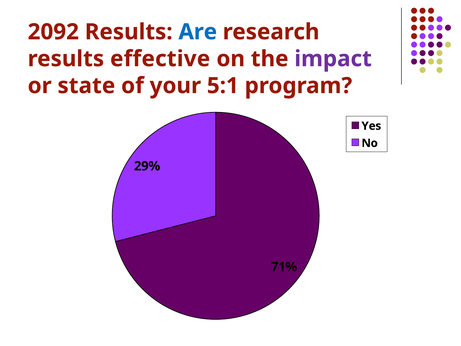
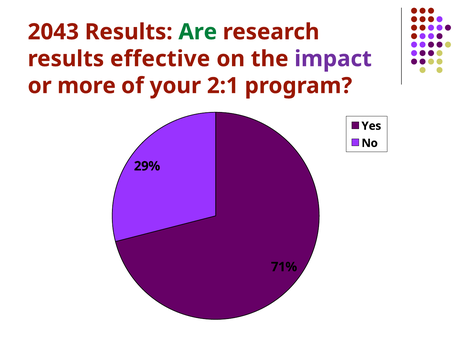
2092: 2092 -> 2043 (53, 32)
Are colour: blue -> green (198, 32)
state: state -> more (86, 86)
5:1: 5:1 -> 2:1 (223, 86)
